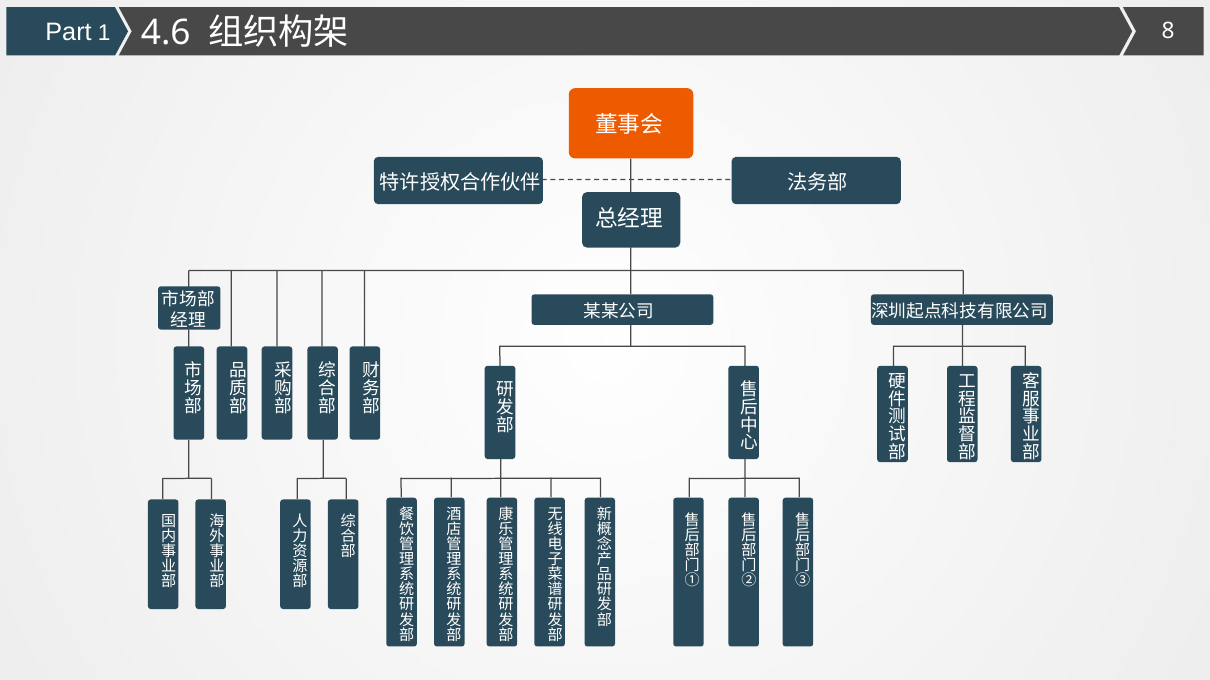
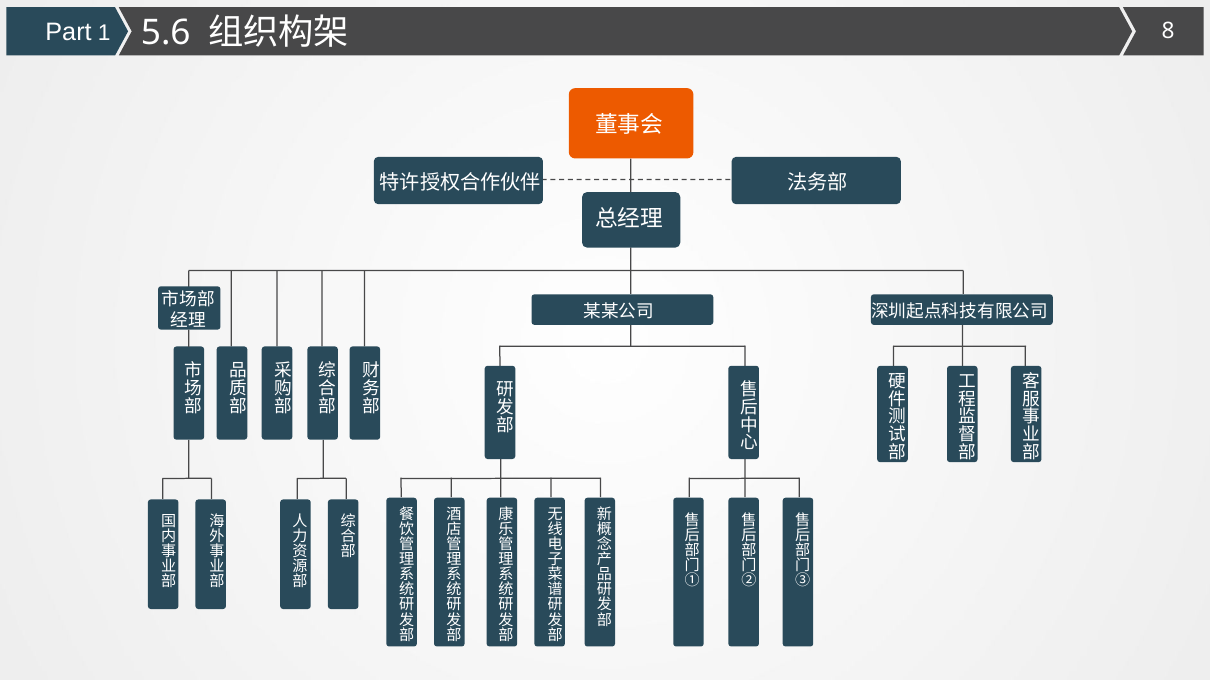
4.6: 4.6 -> 5.6 (166, 32)
